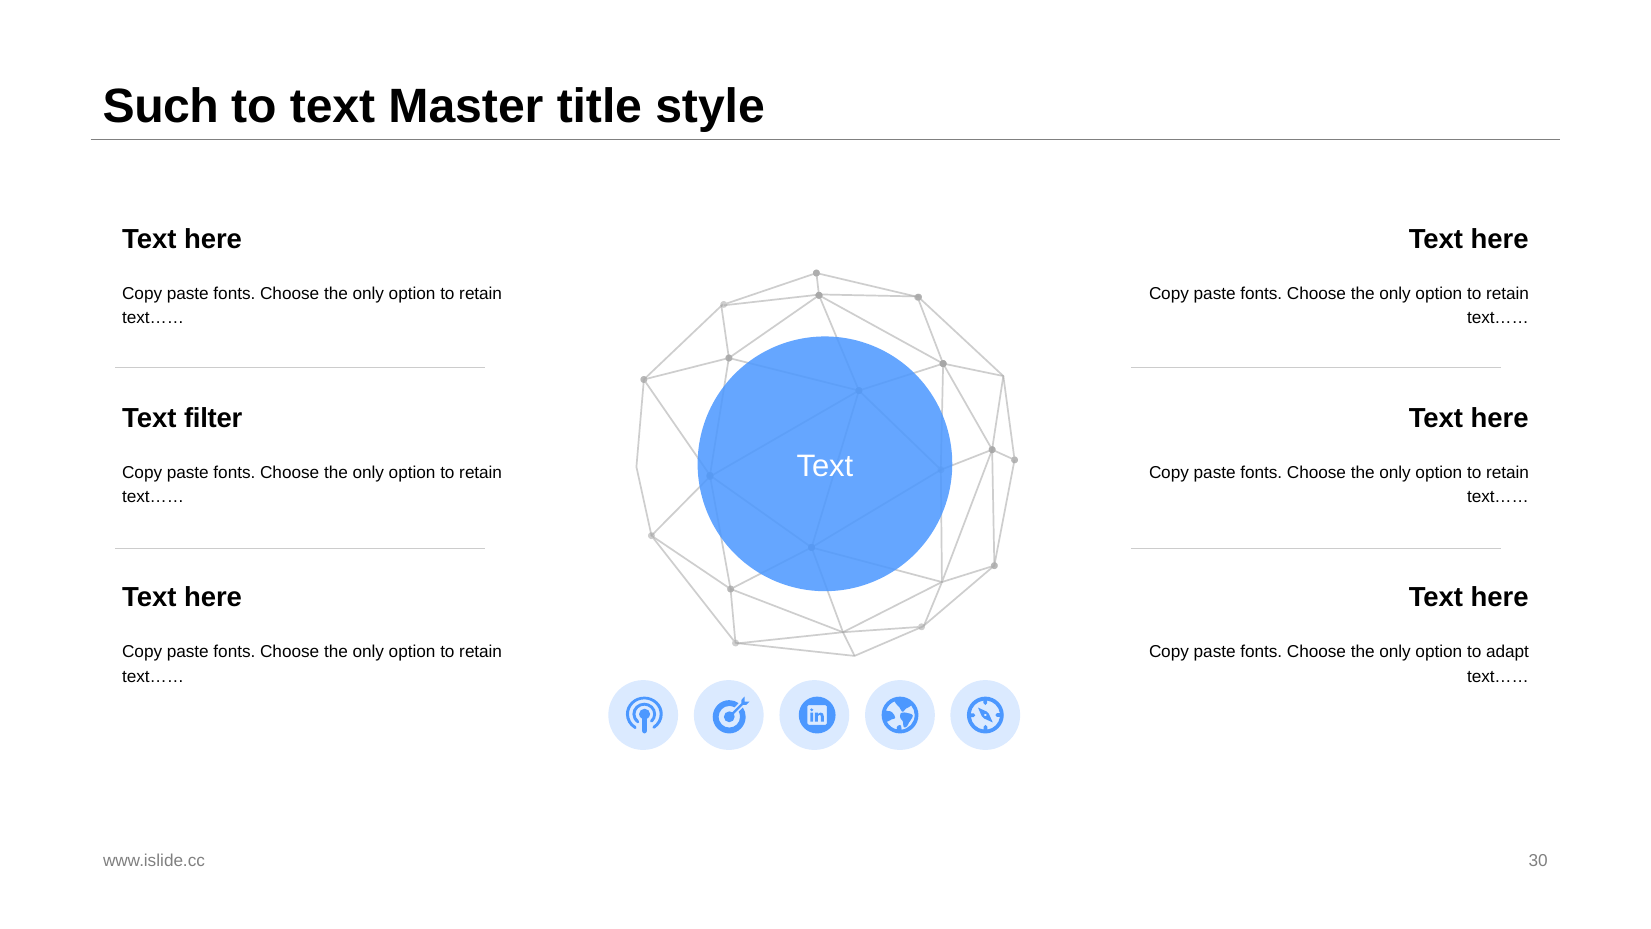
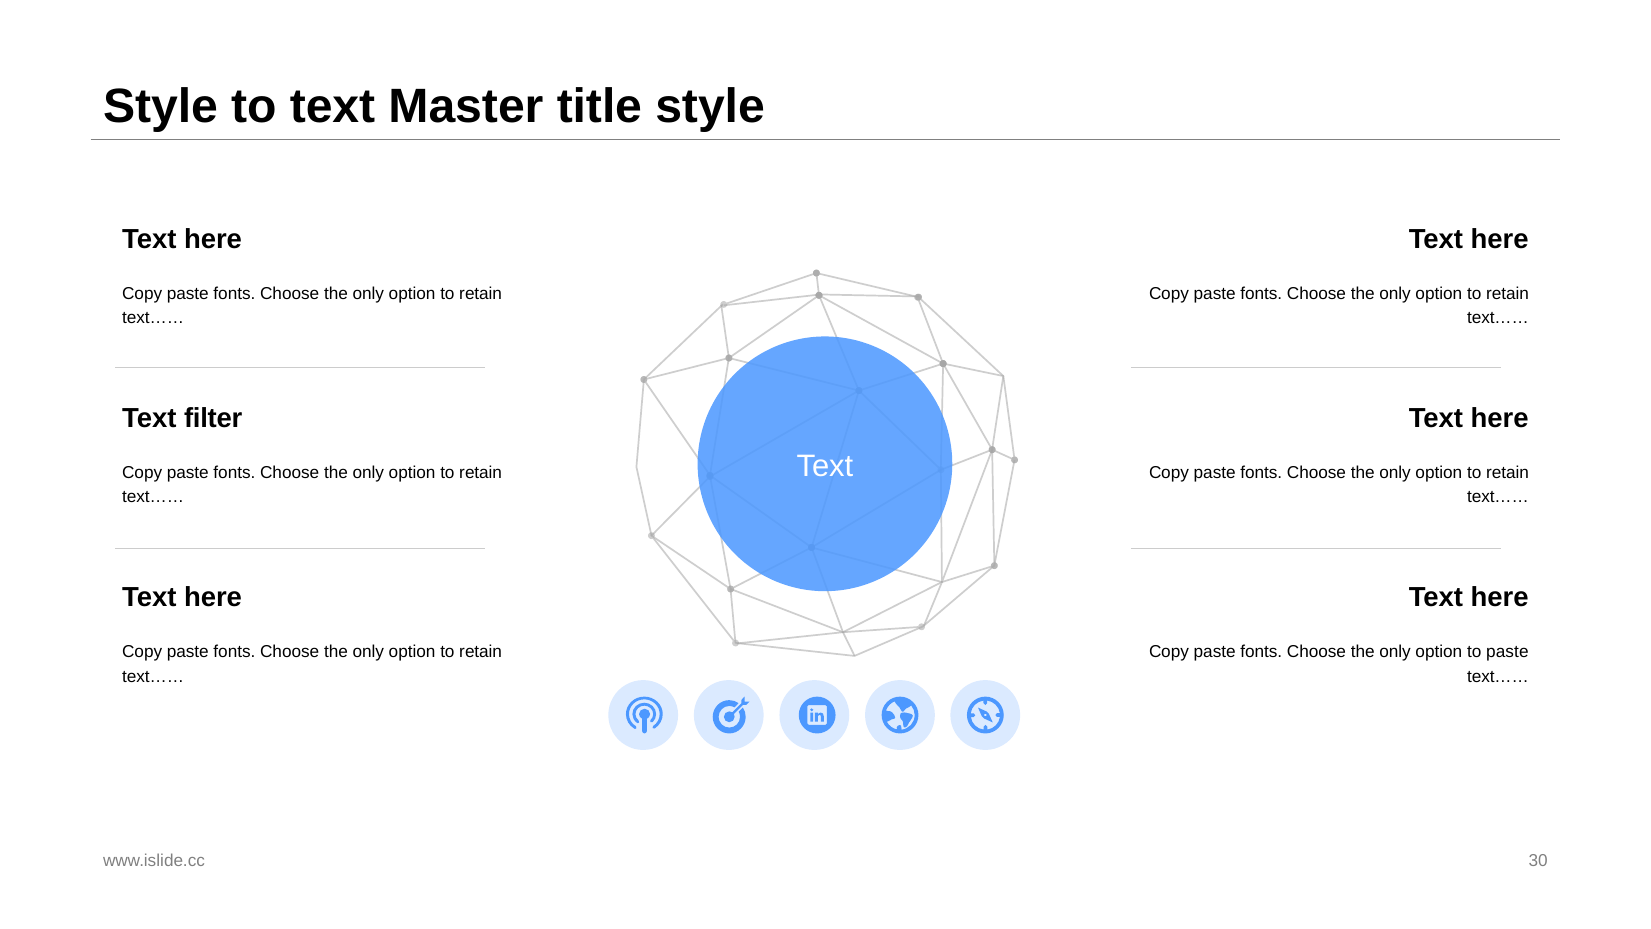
Such: Such -> Style (161, 107)
to adapt: adapt -> paste (1507, 652)
